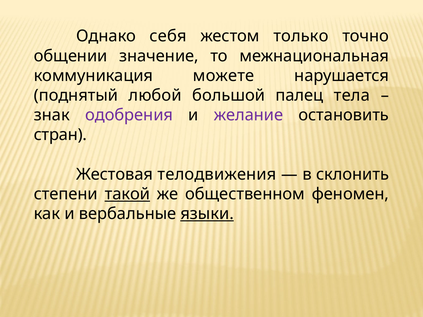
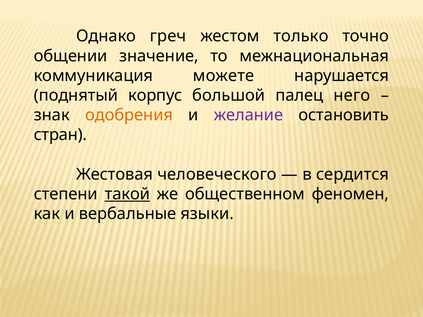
себя: себя -> греч (168, 36)
любой: любой -> корпус (155, 95)
тела: тела -> него (352, 95)
одобрения colour: purple -> orange (129, 115)
телодвижения: телодвижения -> человеческого (217, 174)
склонить: склонить -> сердится (353, 174)
языки underline: present -> none (207, 214)
